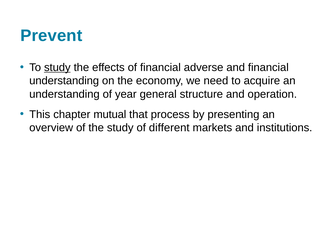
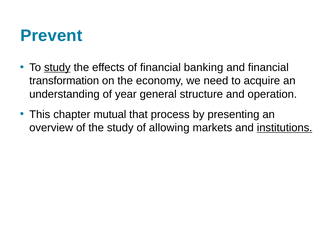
adverse: adverse -> banking (204, 67)
understanding: understanding -> transformation (64, 81)
different: different -> allowing (169, 128)
institutions underline: none -> present (285, 128)
